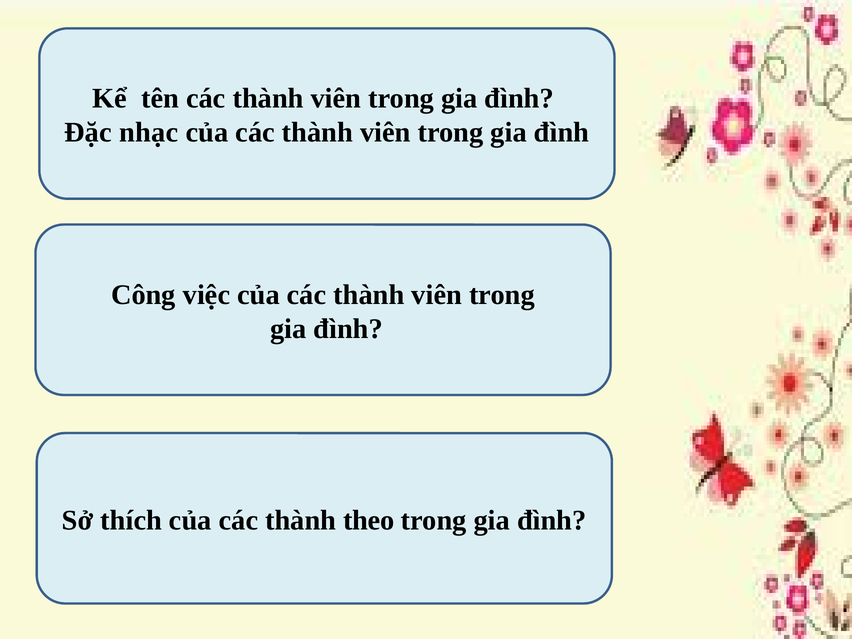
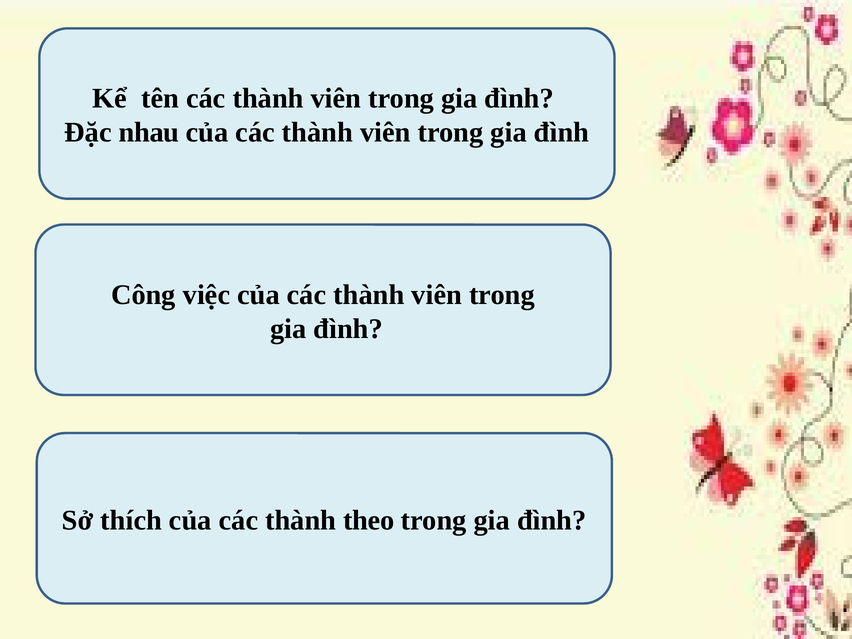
nhạc: nhạc -> nhau (149, 133)
